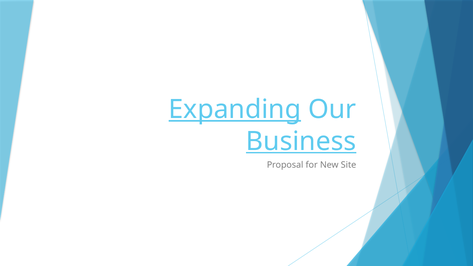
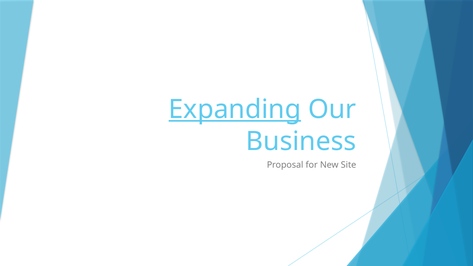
Business underline: present -> none (301, 141)
